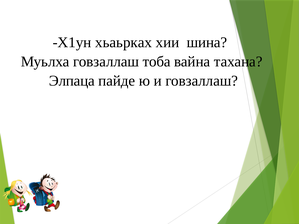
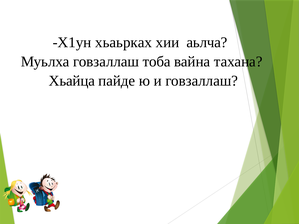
шина: шина -> аьлча (207, 42)
Элпаца: Элпаца -> Хьайца (72, 81)
